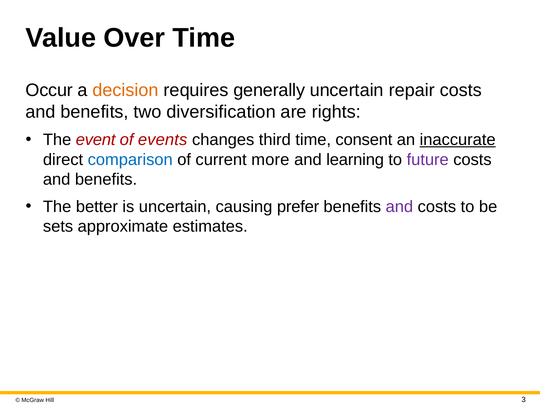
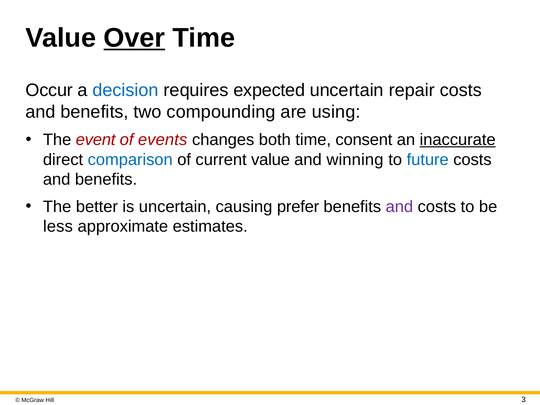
Over underline: none -> present (134, 38)
decision colour: orange -> blue (126, 90)
generally: generally -> expected (269, 90)
diversification: diversification -> compounding (221, 112)
rights: rights -> using (336, 112)
third: third -> both (275, 140)
current more: more -> value (271, 160)
learning: learning -> winning (355, 160)
future colour: purple -> blue (428, 160)
sets: sets -> less (58, 227)
